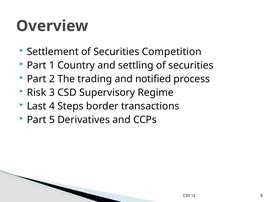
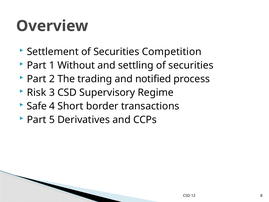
Country: Country -> Without (76, 65)
Last: Last -> Safe (37, 106)
Steps: Steps -> Short (70, 106)
